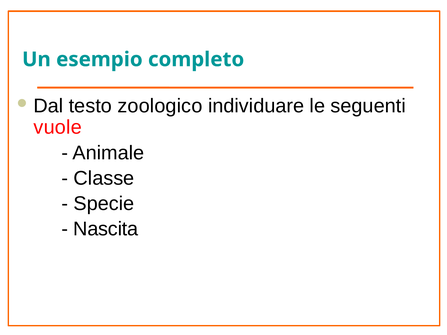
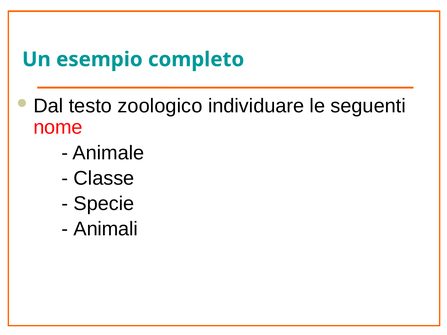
vuole: vuole -> nome (58, 127)
Nascita: Nascita -> Animali (106, 229)
